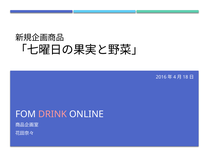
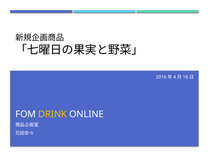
DRINK colour: pink -> yellow (53, 114)
